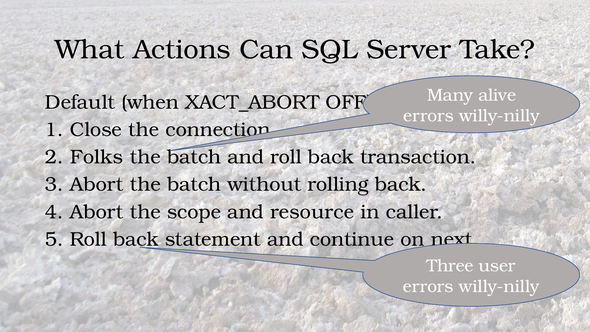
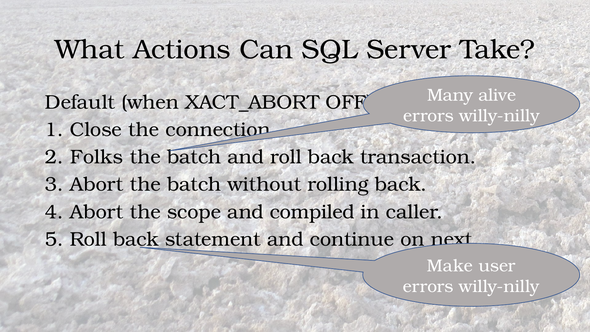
resource: resource -> compiled (312, 212)
Three: Three -> Make (450, 266)
